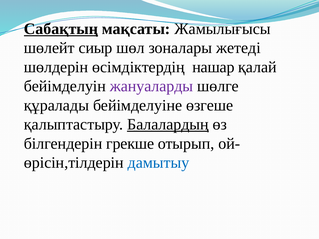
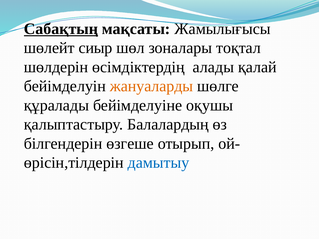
жетеді: жетеді -> тоқтал (238, 48)
нашар: нашар -> алады (213, 67)
жануаларды colour: purple -> orange (151, 86)
өзгеше: өзгеше -> оқушы (210, 105)
Балалардың underline: present -> none (168, 125)
грекше: грекше -> өзгеше (130, 144)
